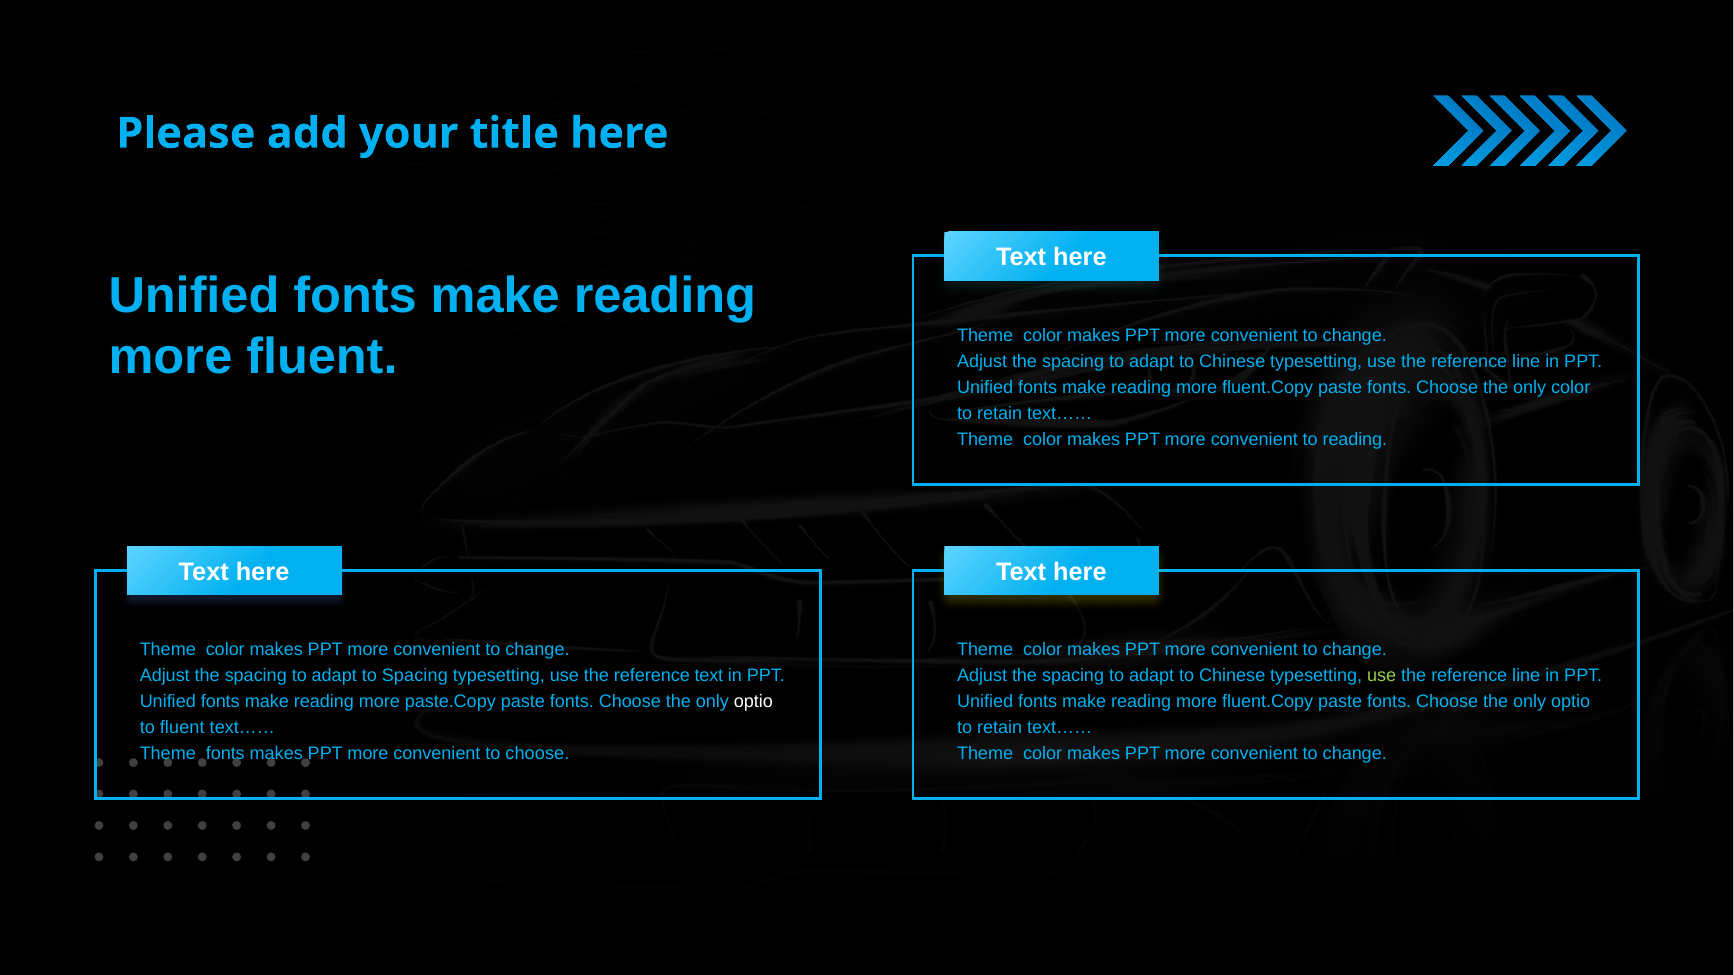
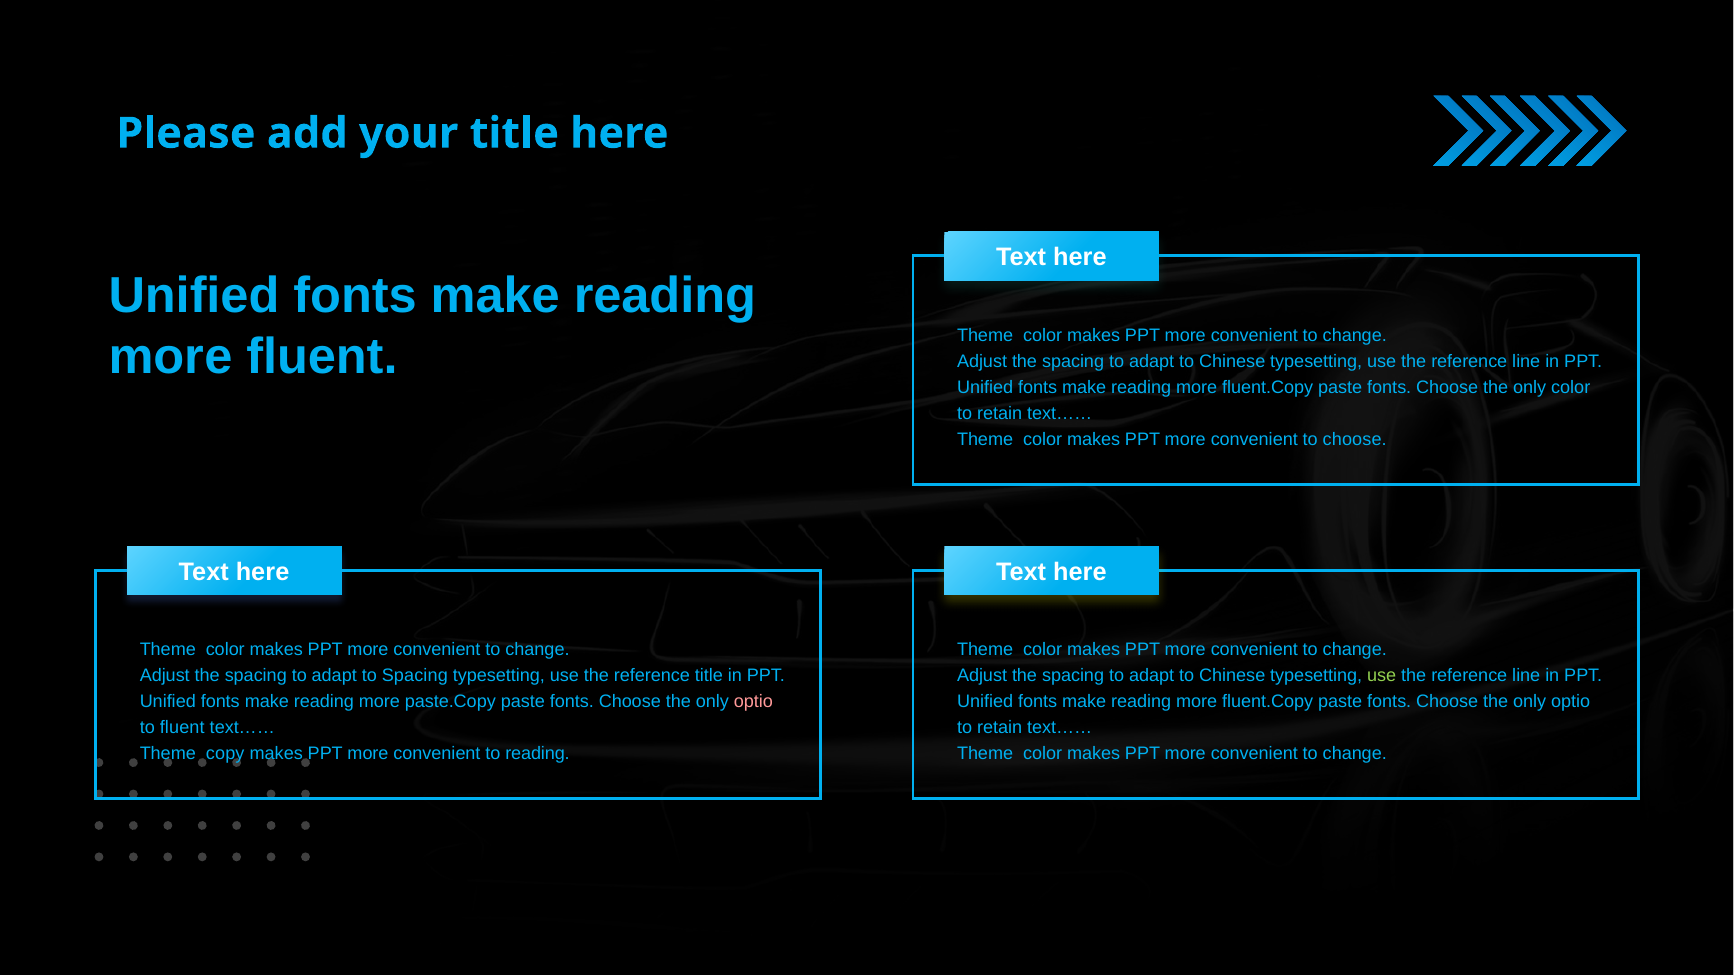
to reading: reading -> choose (1355, 439)
reference text: text -> title (709, 676)
optio colour: white -> pink (753, 702)
Theme fonts: fonts -> copy (225, 754)
to choose: choose -> reading (538, 754)
